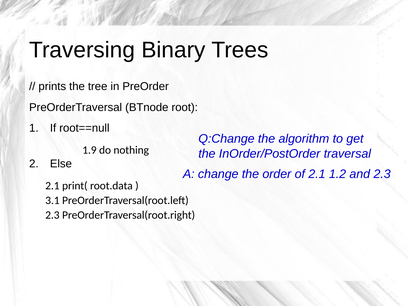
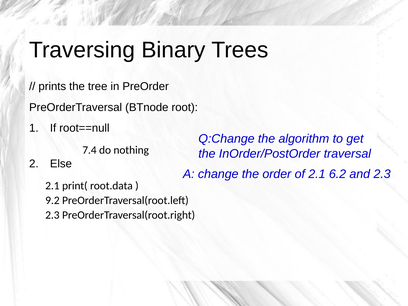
1.9: 1.9 -> 7.4 (89, 150)
1.2: 1.2 -> 6.2 (338, 174)
3.1: 3.1 -> 9.2 (52, 200)
